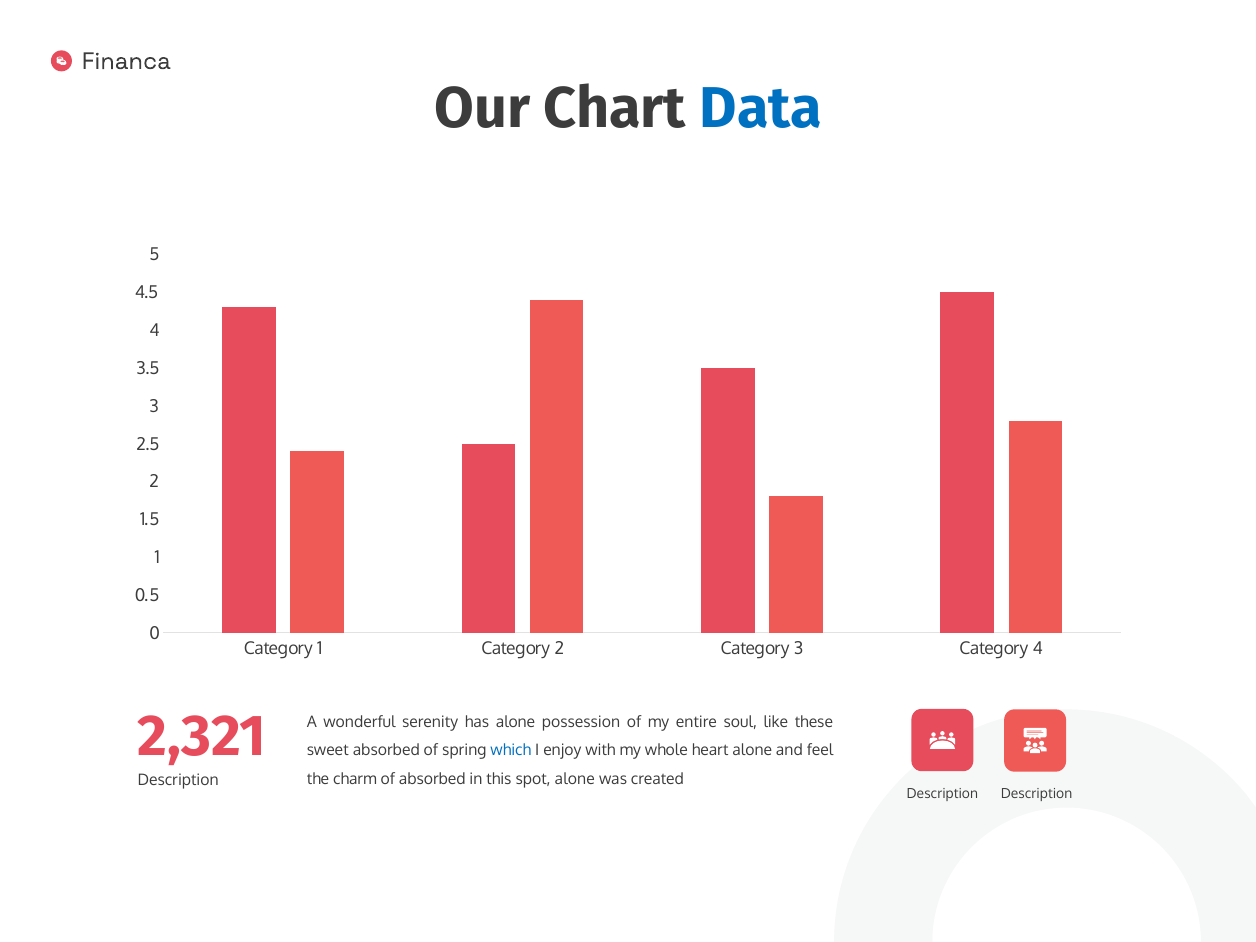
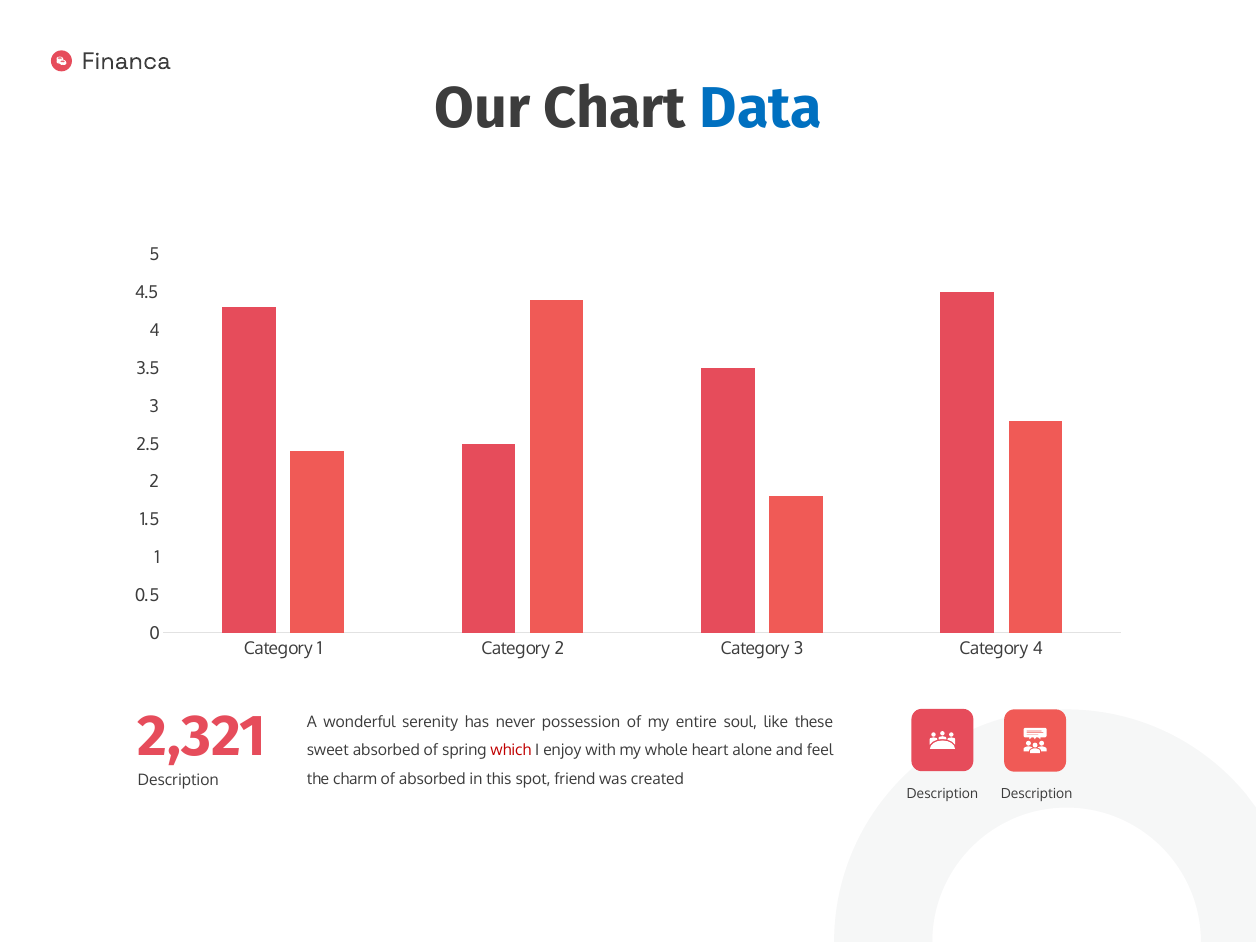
has alone: alone -> never (516, 722)
which colour: blue -> red (511, 751)
spot alone: alone -> friend (575, 779)
